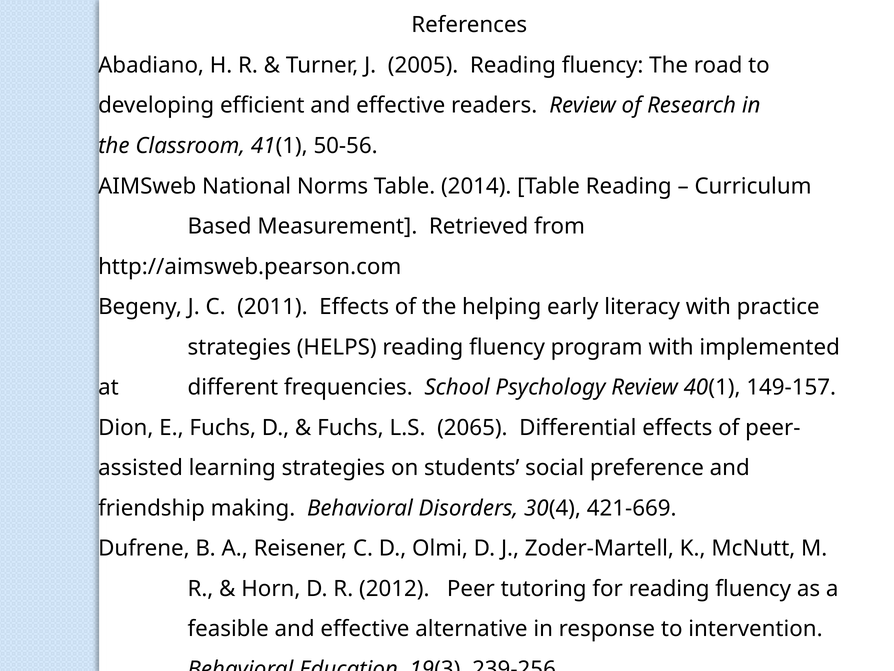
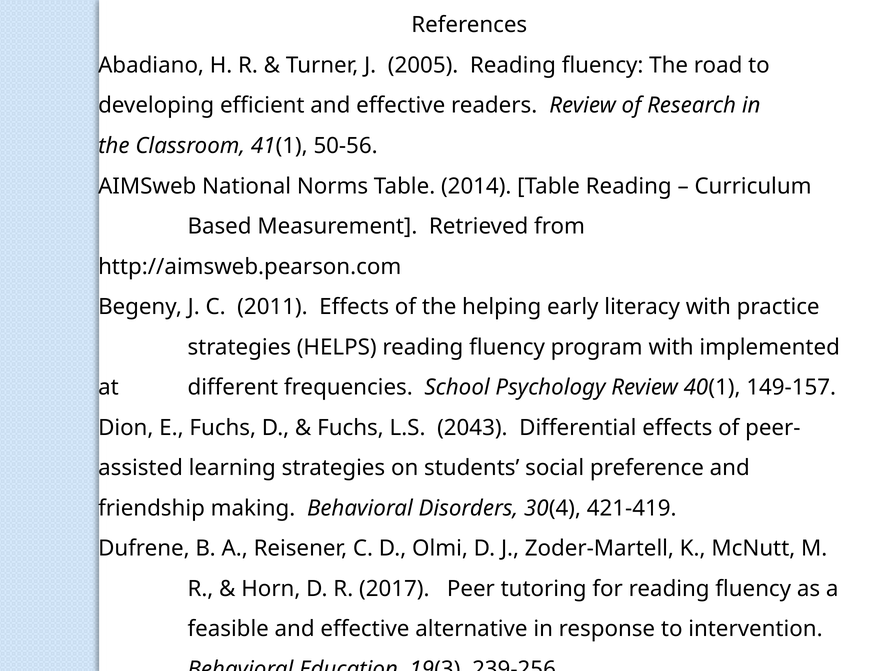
2065: 2065 -> 2043 (472, 427)
421-669: 421-669 -> 421-419 (632, 508)
2012: 2012 -> 2017 (394, 588)
